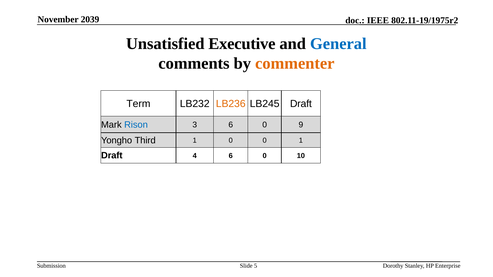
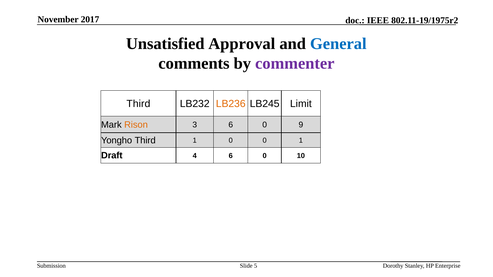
2039: 2039 -> 2017 (90, 20)
Executive: Executive -> Approval (242, 44)
commenter colour: orange -> purple (295, 64)
Term: Term -> Third (138, 104)
LB245 Draft: Draft -> Limit (301, 104)
Rison colour: blue -> orange (136, 125)
